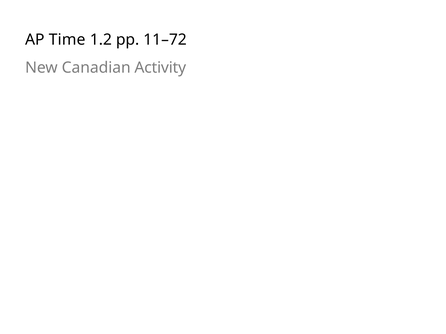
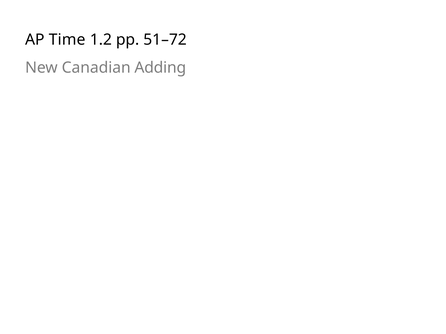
11–72: 11–72 -> 51–72 (165, 40)
Activity: Activity -> Adding (160, 68)
